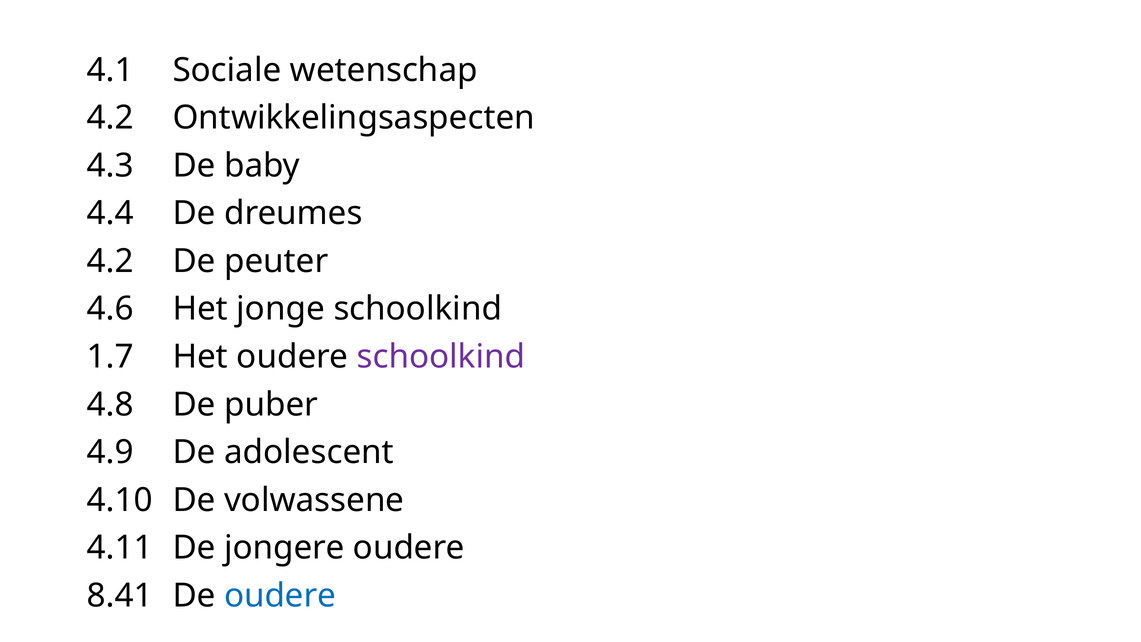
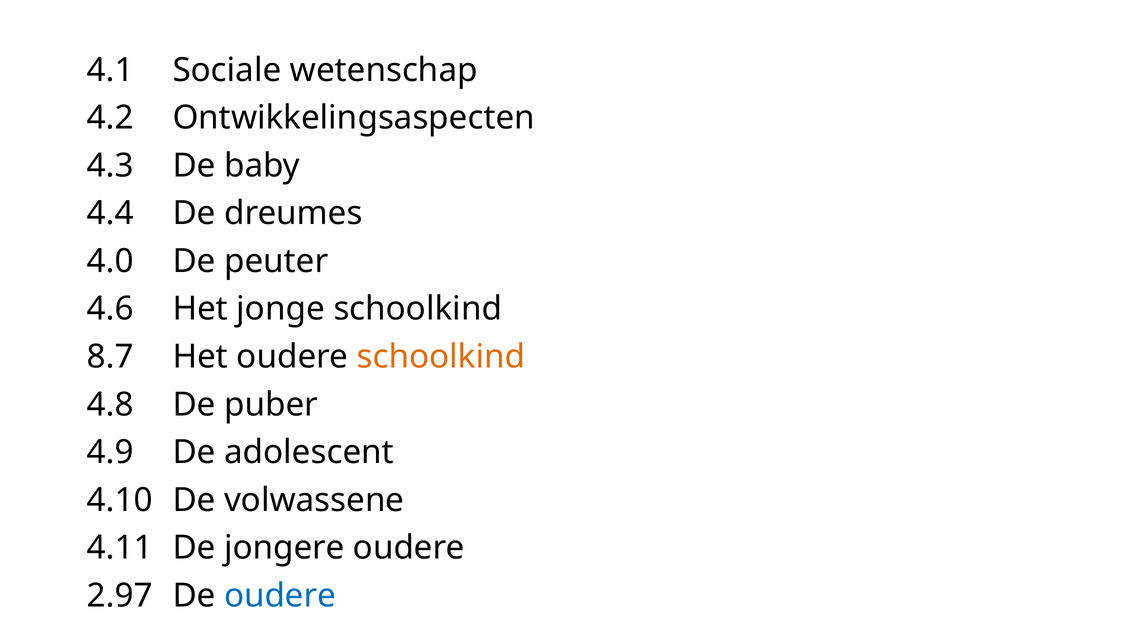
4.2: 4.2 -> 4.0 (110, 261)
1.7: 1.7 -> 8.7 (110, 357)
schoolkind colour: purple -> orange (441, 357)
8.41: 8.41 -> 2.97 (120, 596)
